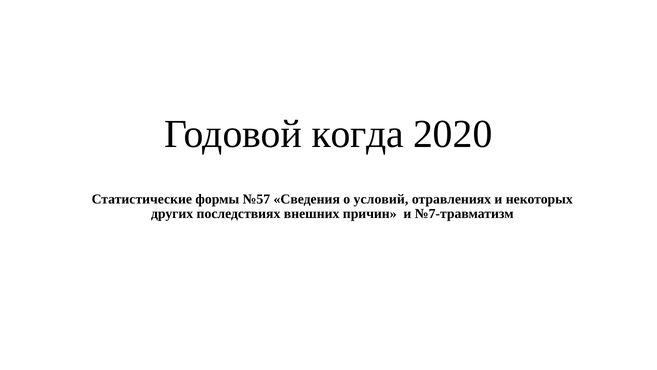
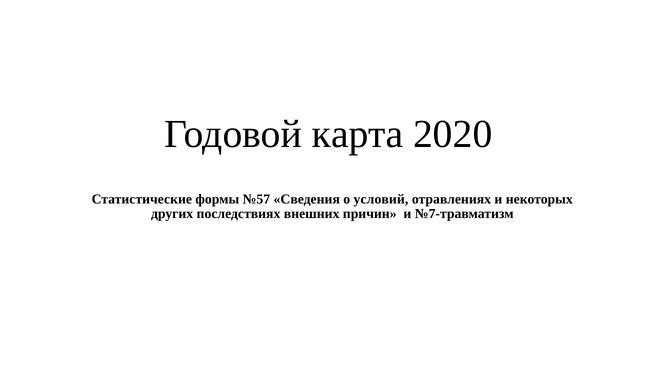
когда: когда -> карта (358, 134)
